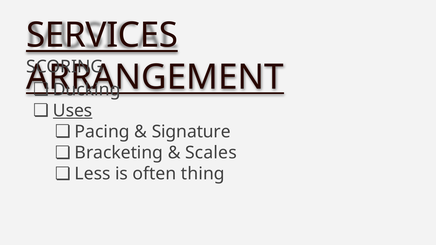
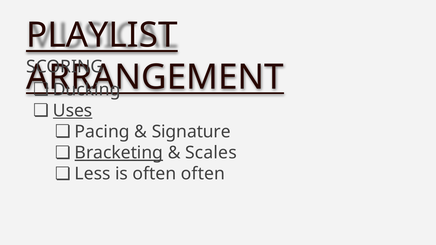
SERVICES: SERVICES -> PLAYLIST (102, 35)
Bracketing underline: none -> present (119, 153)
often thing: thing -> often (203, 174)
